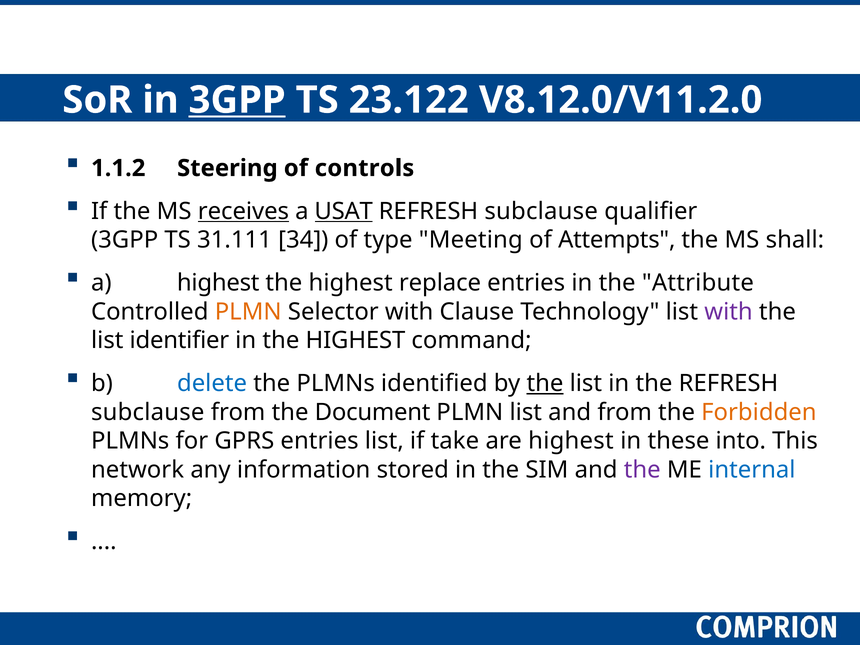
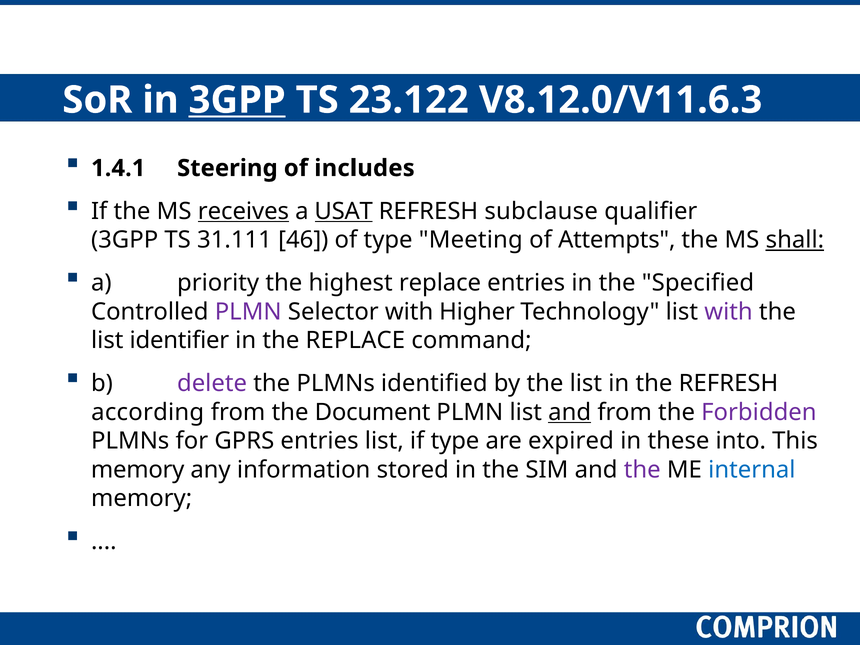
V8.12.0/V11.2.0: V8.12.0/V11.2.0 -> V8.12.0/V11.6.3 (621, 100)
1.1.2: 1.1.2 -> 1.4.1 (118, 168)
controls: controls -> includes (365, 168)
34: 34 -> 46 (303, 240)
shall underline: none -> present (795, 240)
a highest: highest -> priority (218, 283)
Attribute: Attribute -> Specified (698, 283)
PLMN colour: orange -> purple (248, 312)
Clause: Clause -> Higher (477, 312)
in the HIGHEST: HIGHEST -> REPLACE (355, 340)
delete colour: blue -> purple (212, 384)
the underline: present -> none (545, 384)
subclause: subclause -> according (148, 412)
and underline: none -> present (570, 412)
Forbidden colour: orange -> purple (759, 412)
if take: take -> type (455, 441)
are highest: highest -> expired (571, 441)
network: network -> memory (138, 470)
